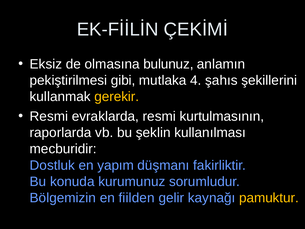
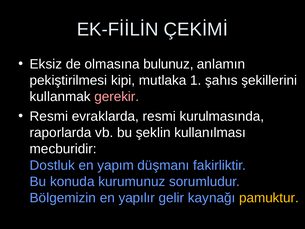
gibi: gibi -> kipi (123, 80)
4: 4 -> 1 (196, 80)
gerekir colour: yellow -> pink (117, 97)
kurtulmasının: kurtulmasının -> kurulmasında (222, 116)
fiilden: fiilden -> yapılır (137, 198)
